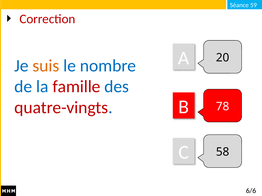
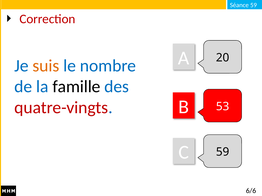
famille colour: red -> black (76, 87)
78: 78 -> 53 (223, 107)
C 58: 58 -> 59 (223, 152)
